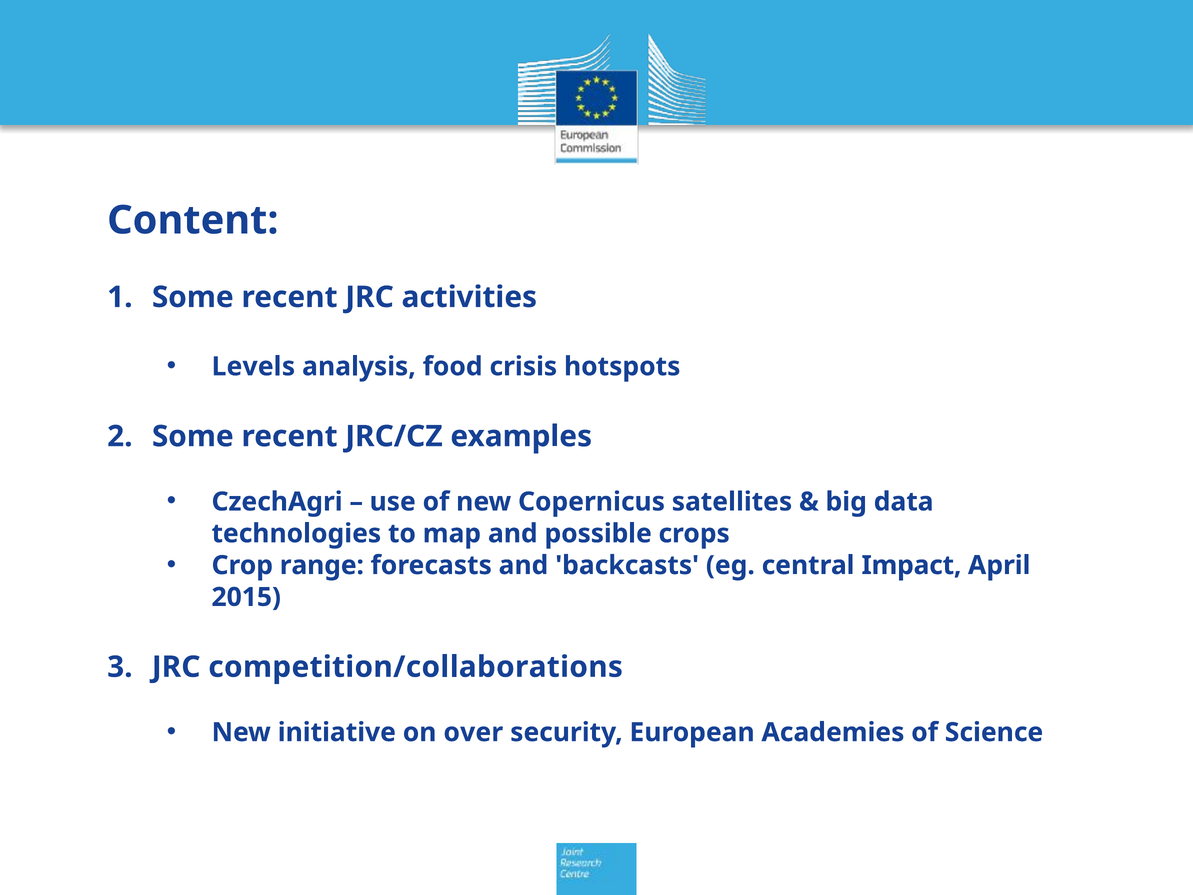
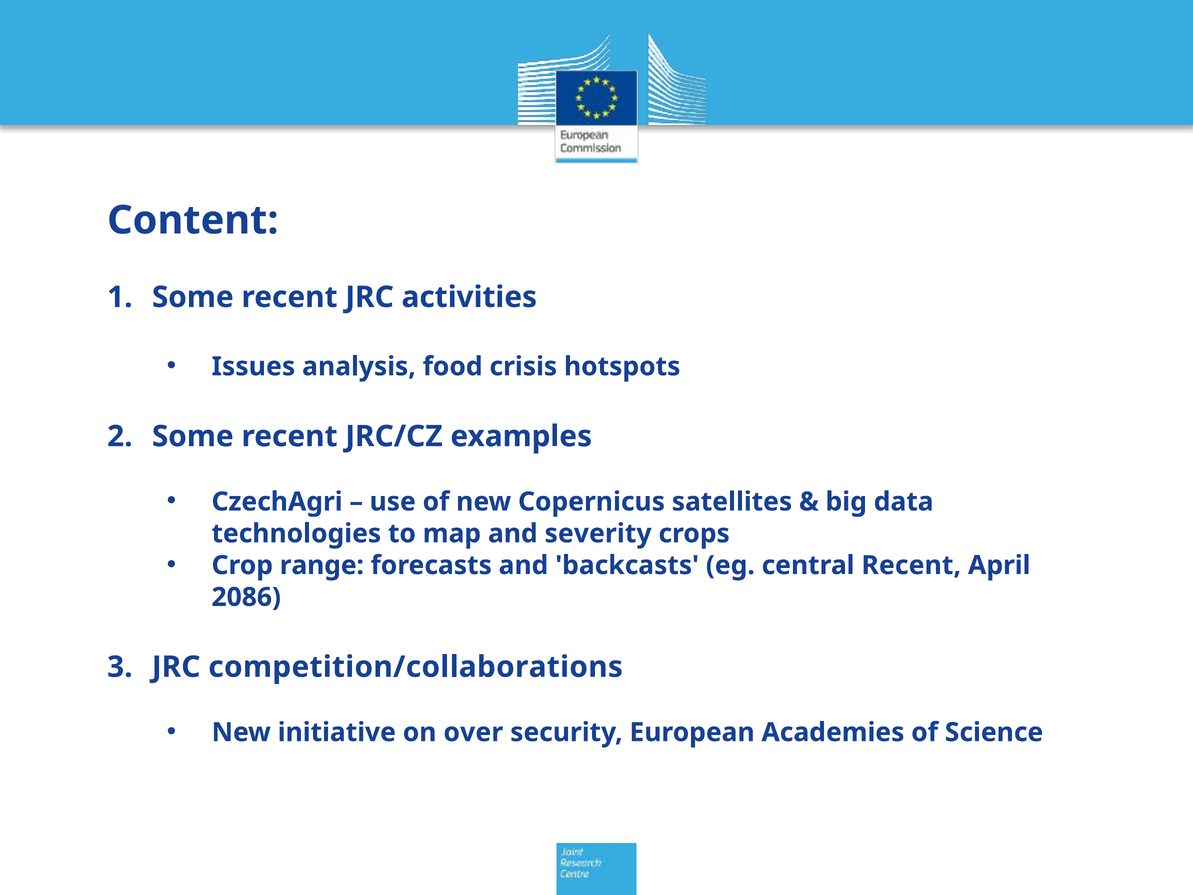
Levels: Levels -> Issues (253, 366)
possible: possible -> severity (598, 533)
central Impact: Impact -> Recent (911, 565)
2015: 2015 -> 2086 (246, 597)
